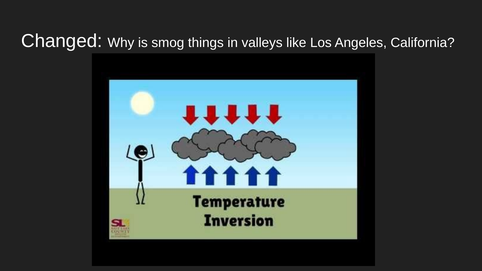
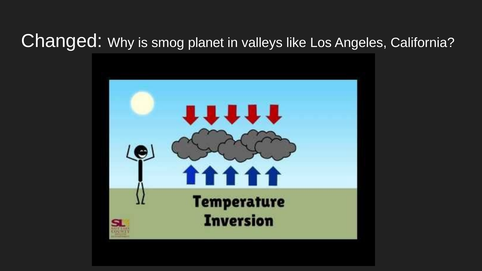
things: things -> planet (206, 43)
